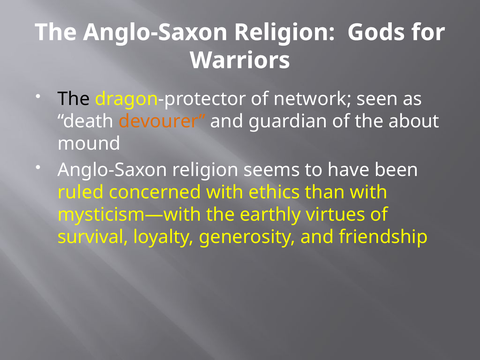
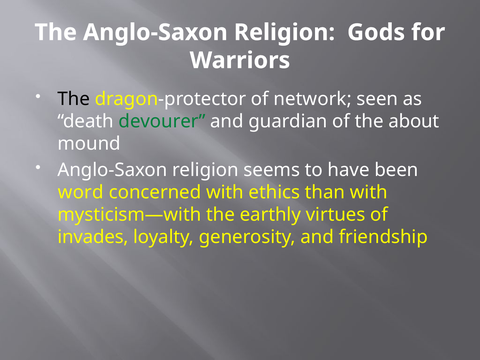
devourer colour: orange -> green (162, 121)
ruled: ruled -> word (81, 192)
survival: survival -> invades (93, 237)
